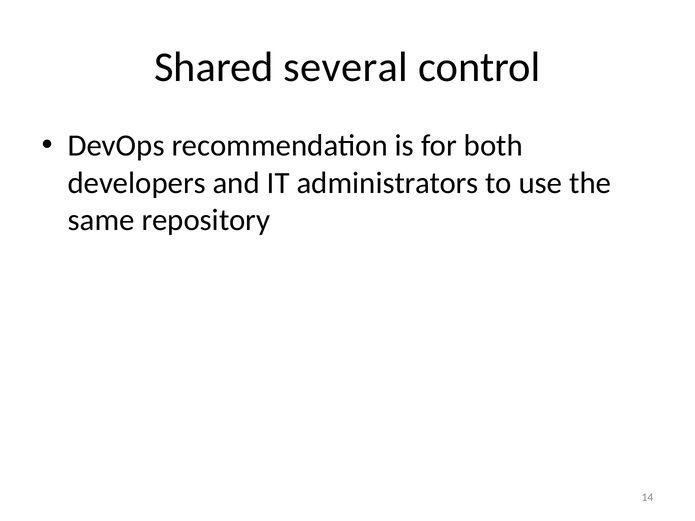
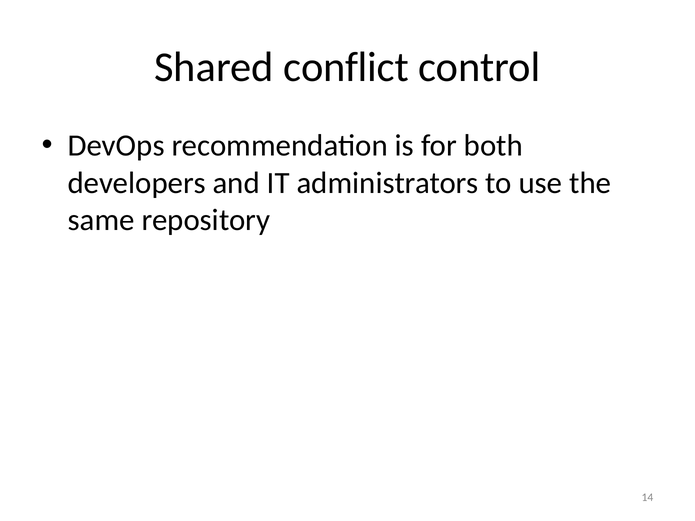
several: several -> conflict (346, 67)
